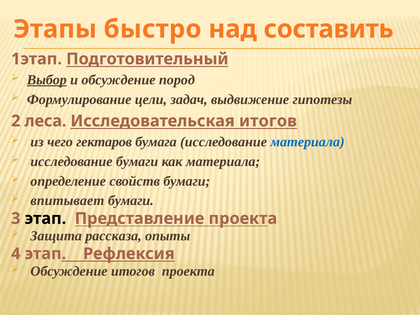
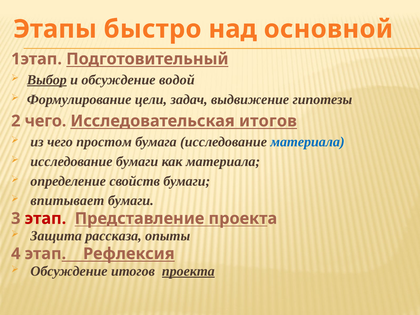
составить: составить -> основной (328, 29)
пород: пород -> водой (177, 80)
2 леса: леса -> чего (45, 121)
гектаров: гектаров -> простом (104, 142)
этап colour: black -> red (45, 218)
проекта underline: none -> present (188, 271)
